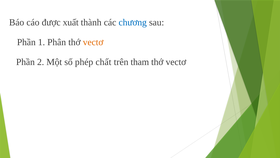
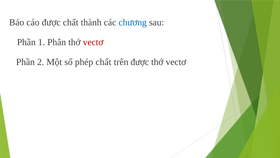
được xuất: xuất -> chất (71, 22)
vectơ colour: orange -> red (93, 42)
trên tham: tham -> được (140, 62)
